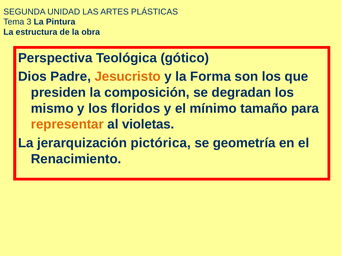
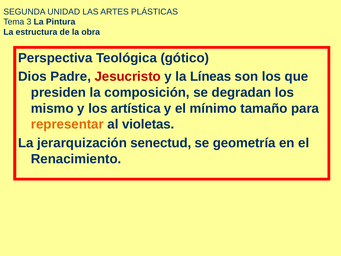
Jesucristo colour: orange -> red (128, 76)
Forma: Forma -> Líneas (211, 76)
floridos: floridos -> artística (136, 108)
pictórica: pictórica -> senectud (161, 143)
